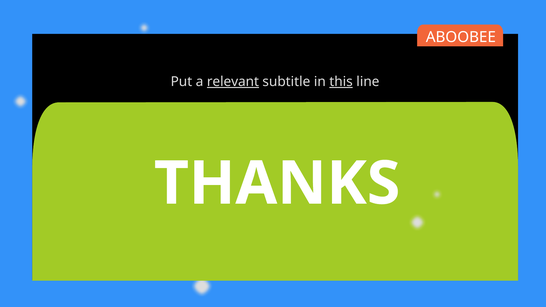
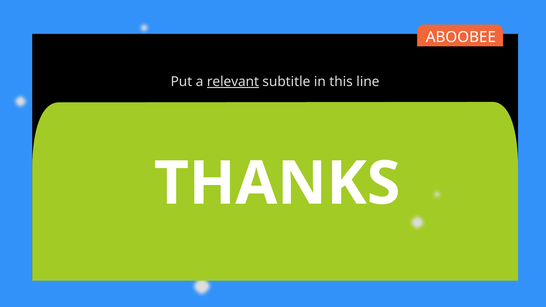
this underline: present -> none (341, 82)
